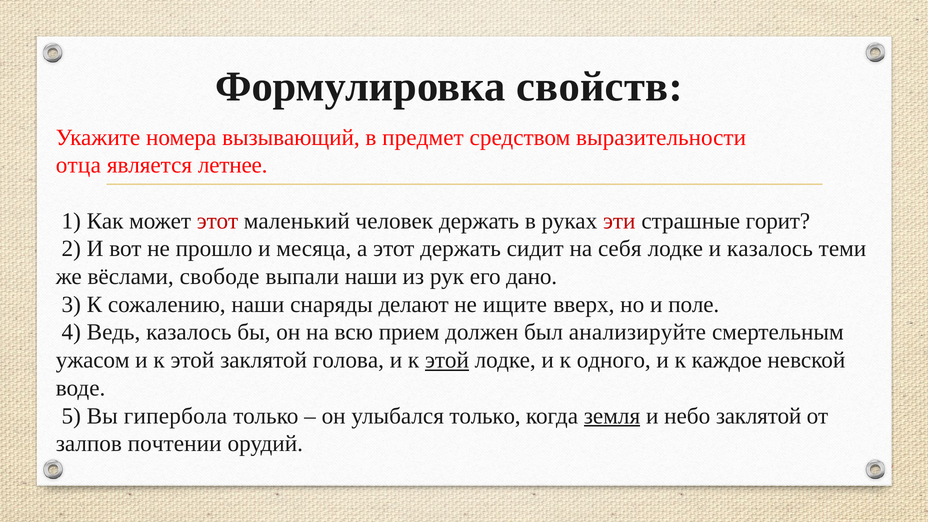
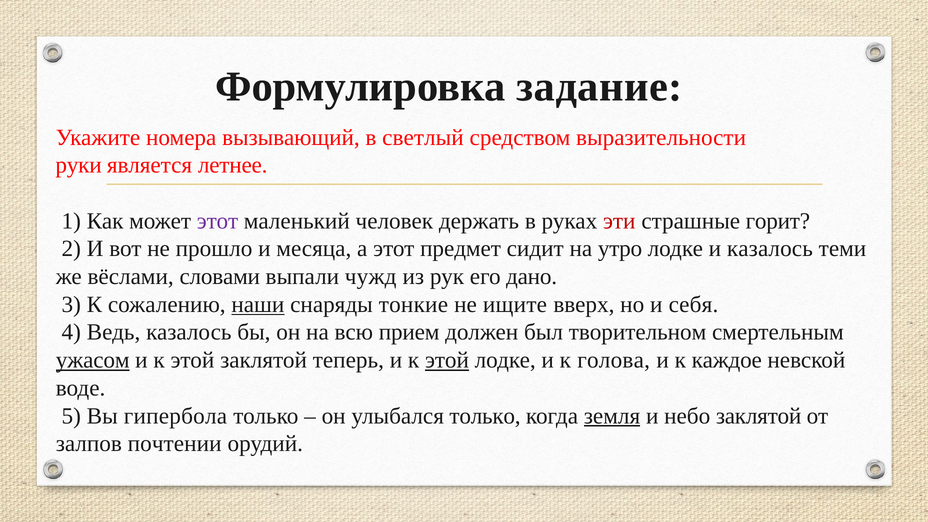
свойств: свойств -> задание (599, 87)
предмет: предмет -> светлый (423, 137)
отца: отца -> руки (79, 165)
этот colour: red -> purple (218, 221)
этот держать: держать -> предмет (461, 249)
себя: себя -> утро (620, 249)
свободе: свободе -> словами (220, 277)
выпали наши: наши -> чужд (371, 277)
наши underline: none -> present (258, 304)
делают: делают -> тонкие (413, 304)
поле: поле -> себя (694, 304)
анализируйте: анализируйте -> творительном (638, 332)
ужасом underline: none -> present (93, 360)
голова: голова -> теперь (348, 360)
одного: одного -> голова (614, 360)
